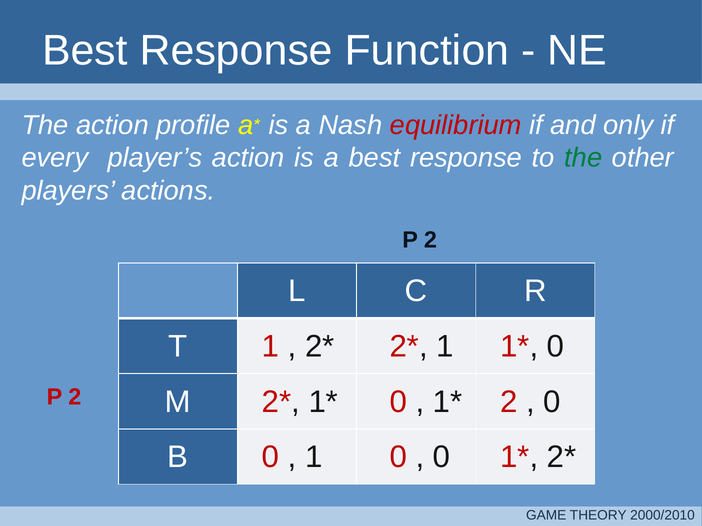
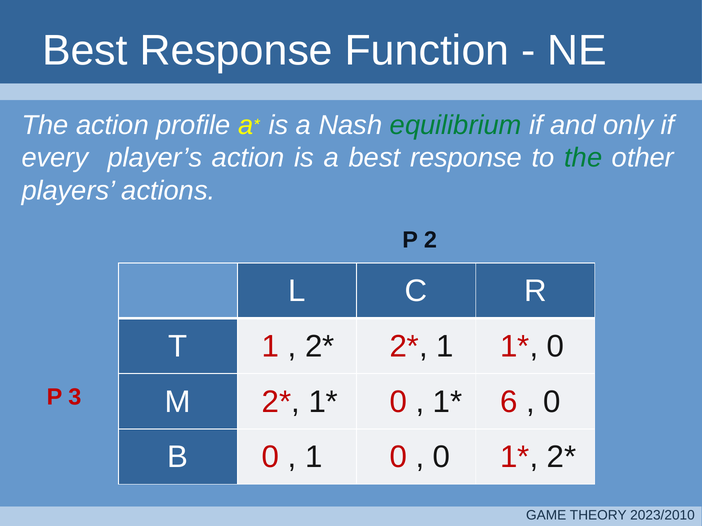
equilibrium colour: red -> green (456, 125)
2: 2 -> 3 (75, 397)
2: 2 -> 6 (509, 402)
2000/2010: 2000/2010 -> 2023/2010 (663, 516)
